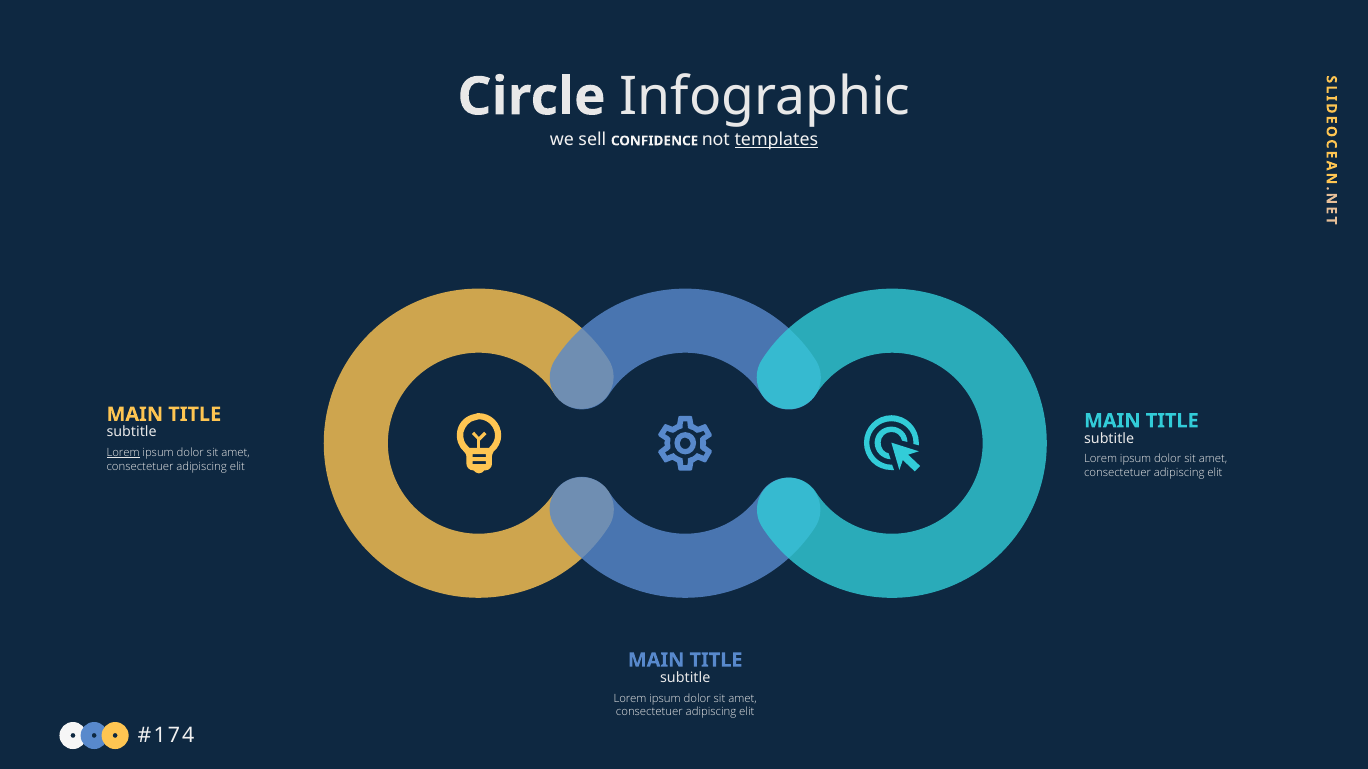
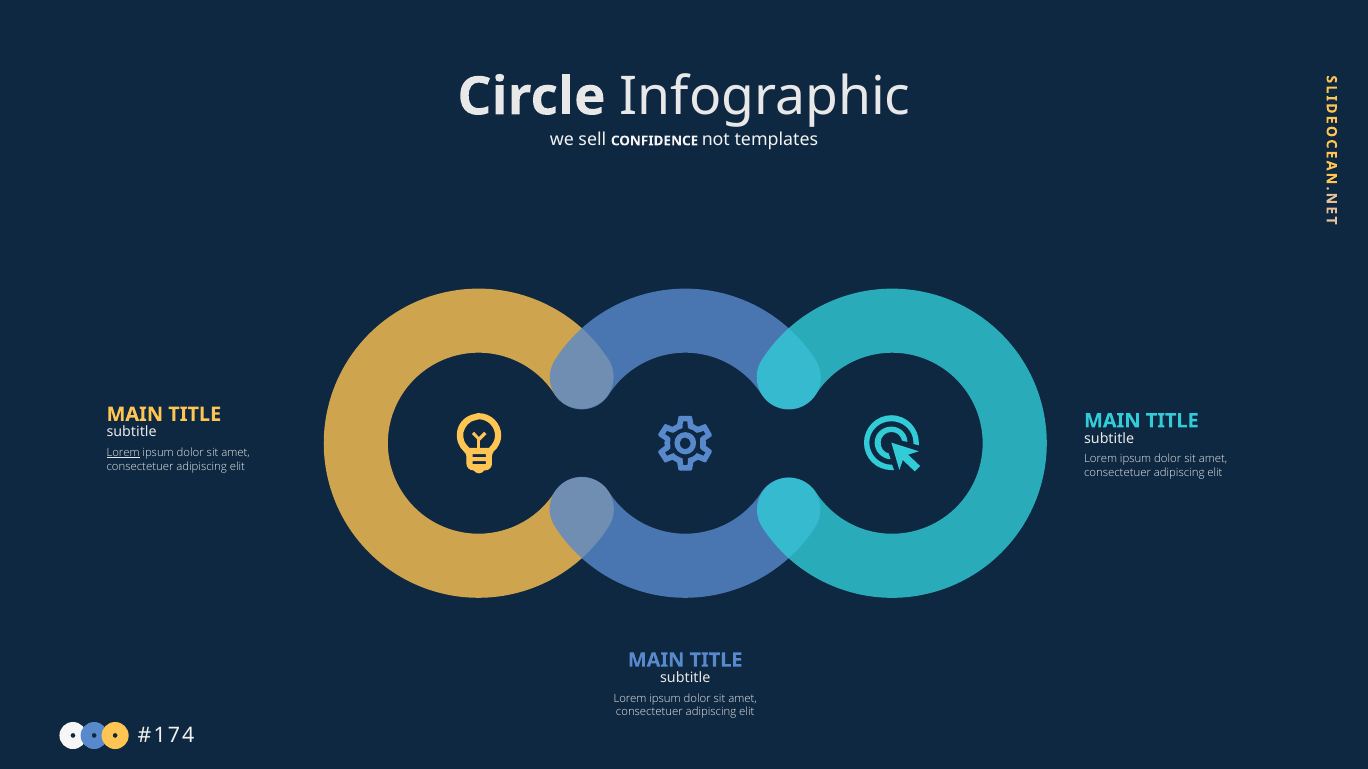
templates underline: present -> none (776, 140)
